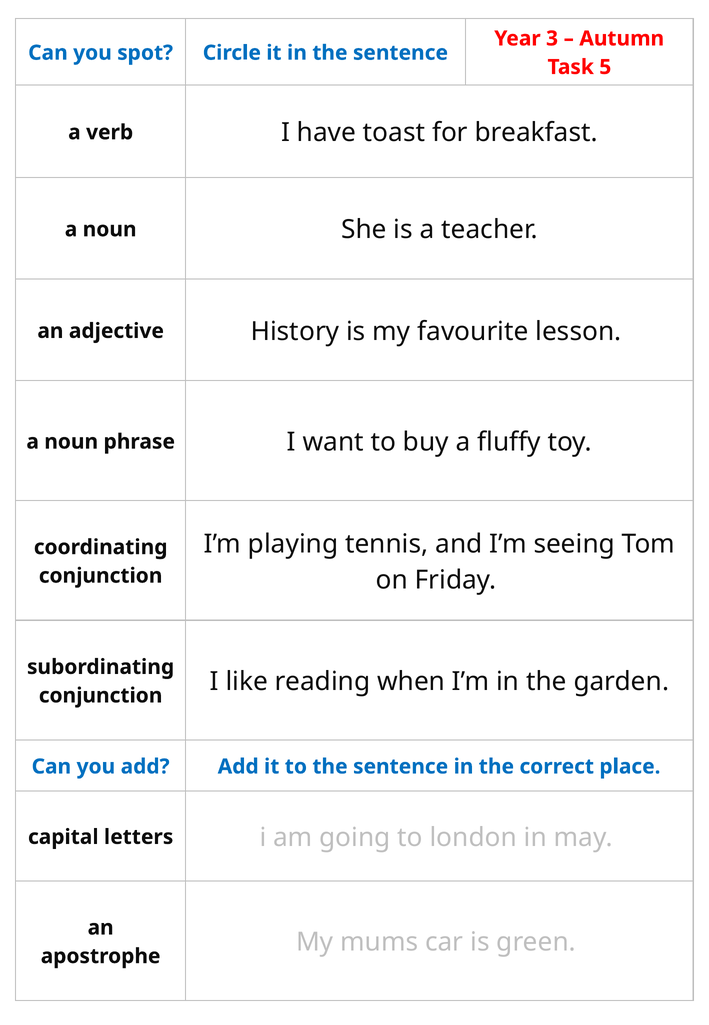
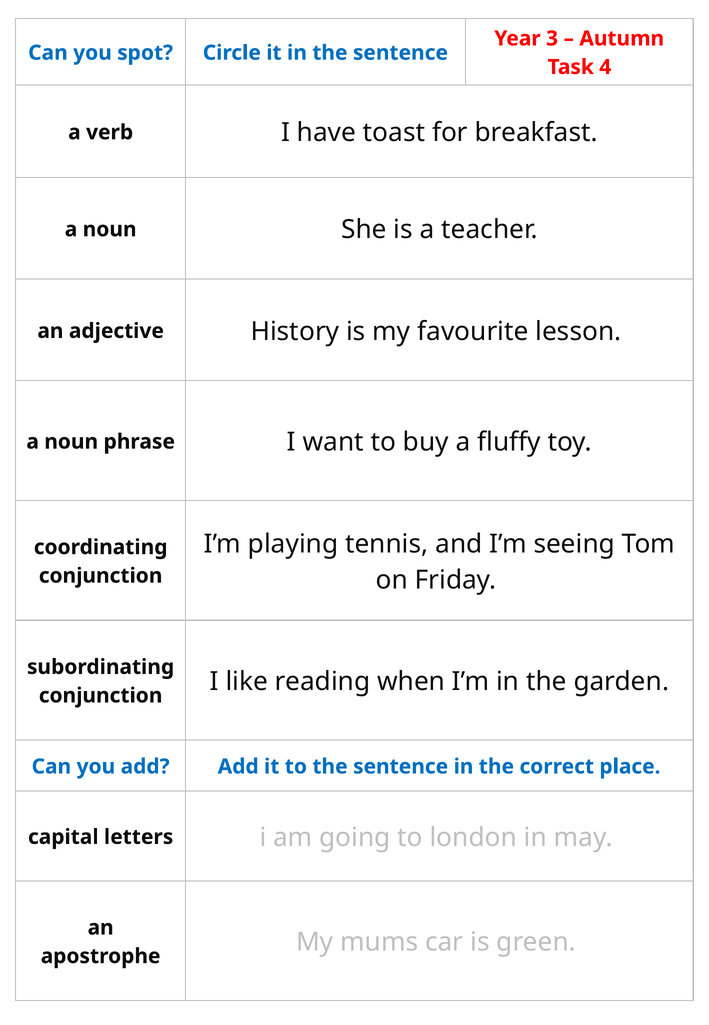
5: 5 -> 4 (605, 67)
